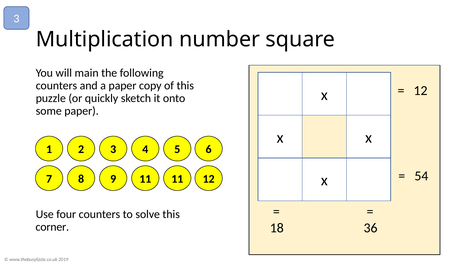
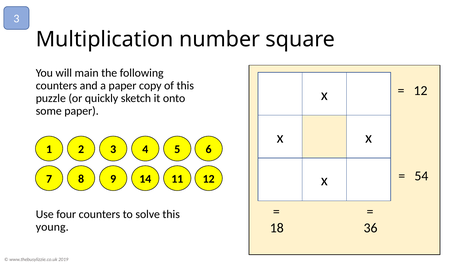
7 11: 11 -> 14 (145, 179)
corner: corner -> young (52, 227)
